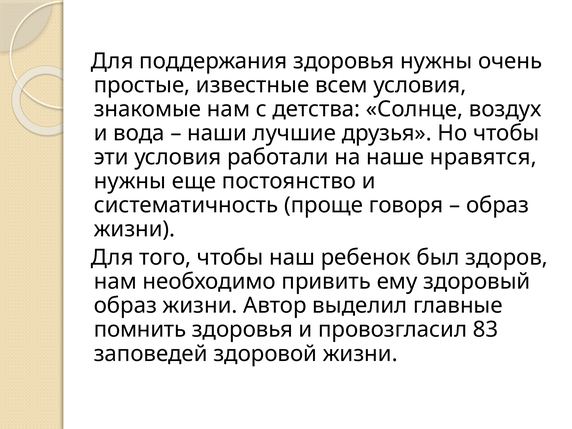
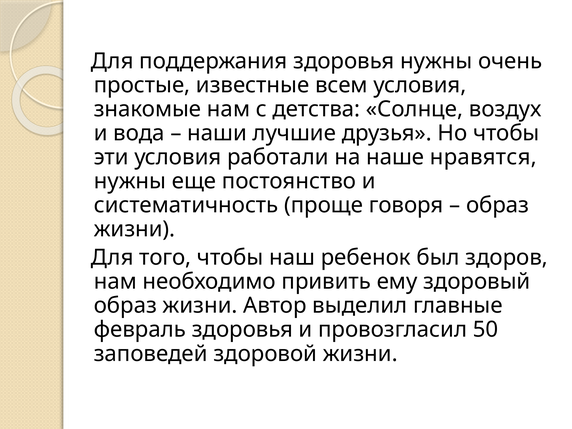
помнить: помнить -> февраль (140, 330)
83: 83 -> 50 (486, 330)
